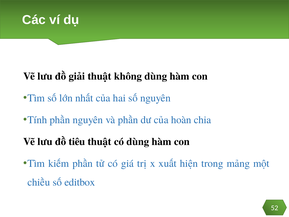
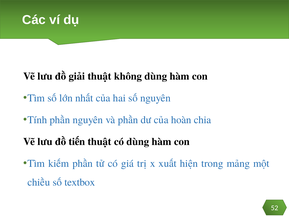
tiêu: tiêu -> tiến (77, 141)
editbox: editbox -> textbox (80, 182)
